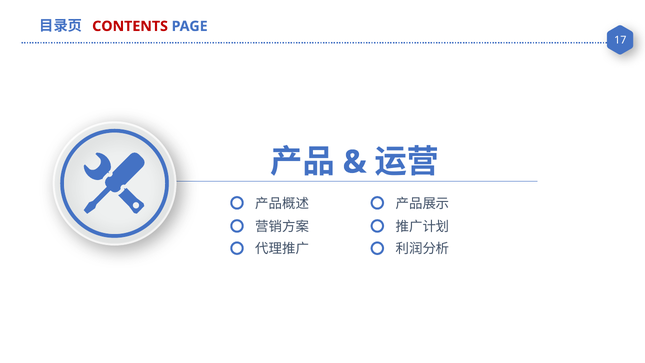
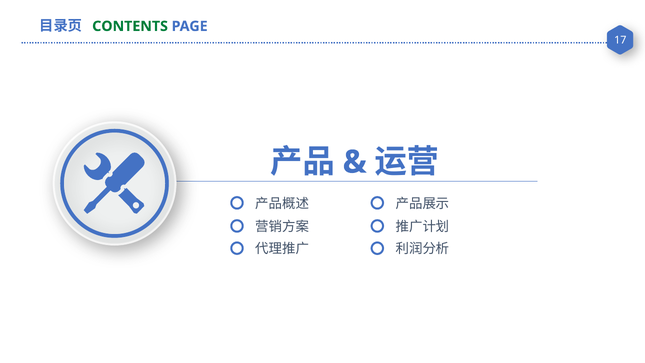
CONTENTS colour: red -> green (130, 26)
